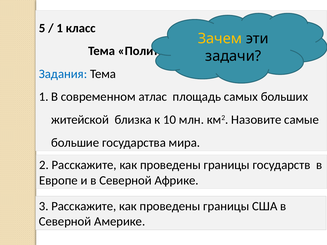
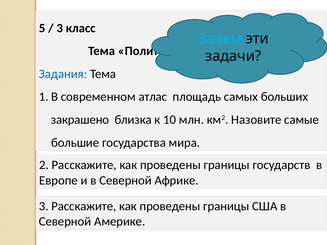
1: 1 -> 3 (60, 28)
Зачем colour: yellow -> light blue (220, 39)
житейской: житейской -> закрашено (80, 120)
